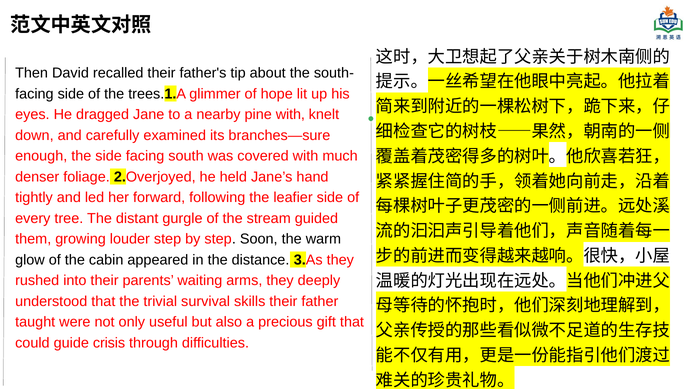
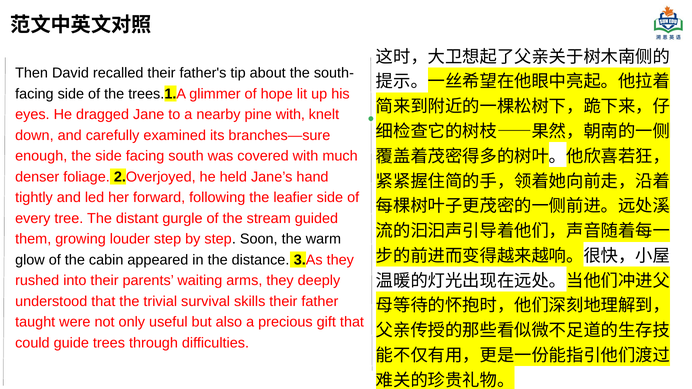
crisis: crisis -> trees (109, 343)
